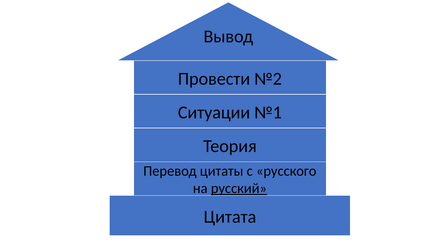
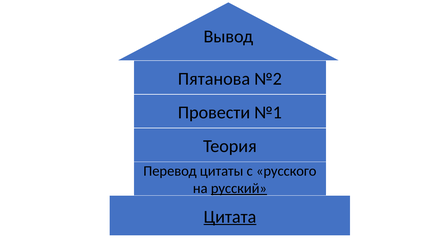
Провести: Провести -> Пятанова (214, 79)
Ситуации: Ситуации -> Провести (214, 112)
Цитата underline: none -> present (230, 216)
